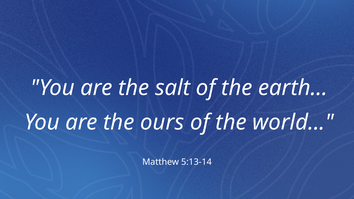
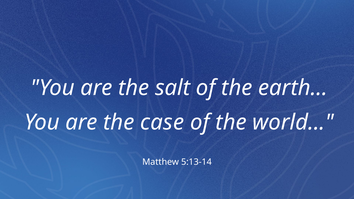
ours: ours -> case (162, 122)
